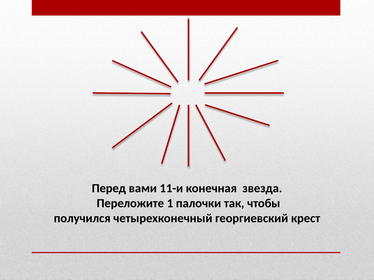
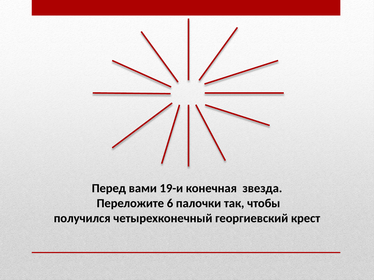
11-и: 11-и -> 19-и (171, 189)
1: 1 -> 6 (170, 204)
